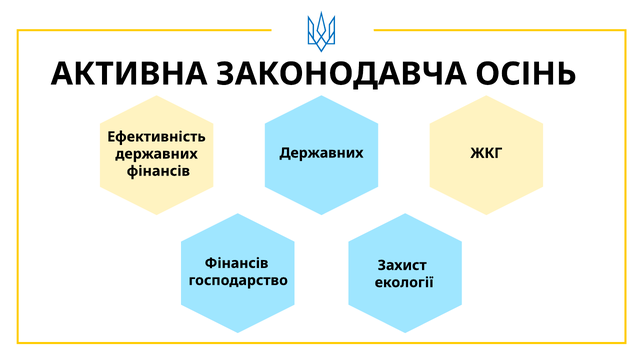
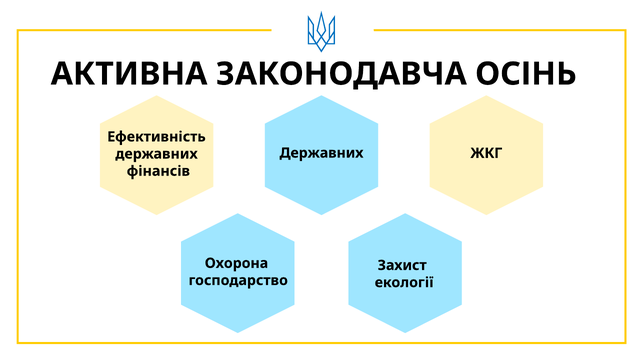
Фінансів: Фінансів -> Охорона (236, 263)
